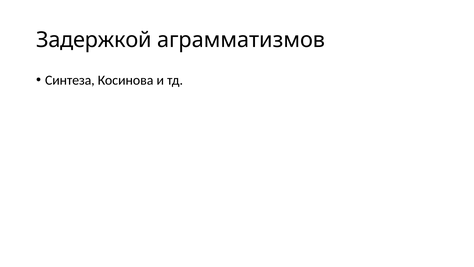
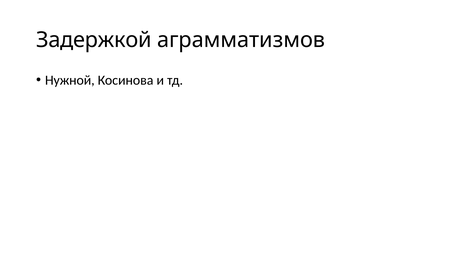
Синтеза: Синтеза -> Нужной (70, 80)
